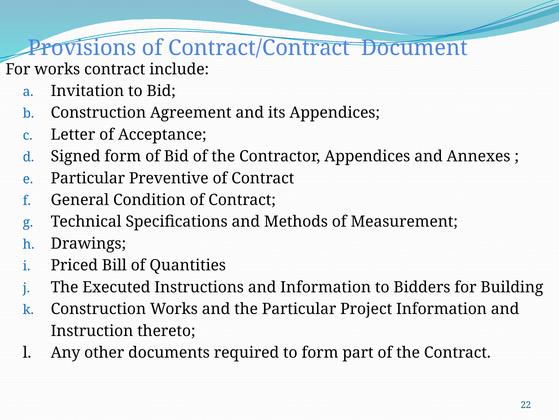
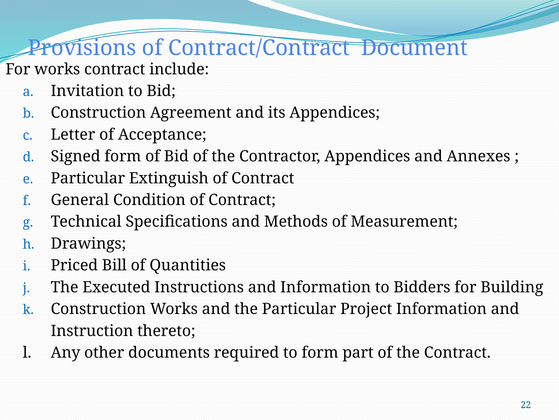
Preventive: Preventive -> Extinguish (169, 178)
